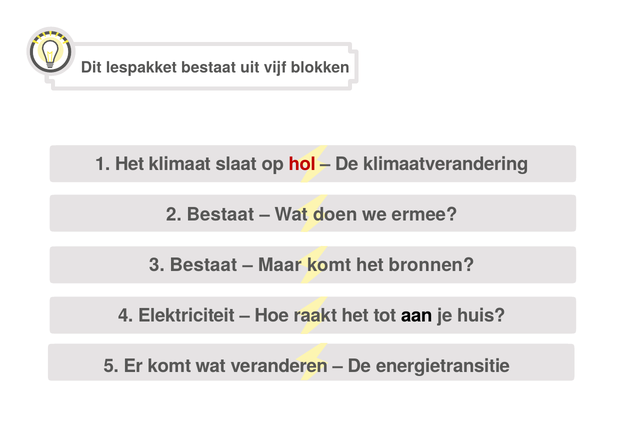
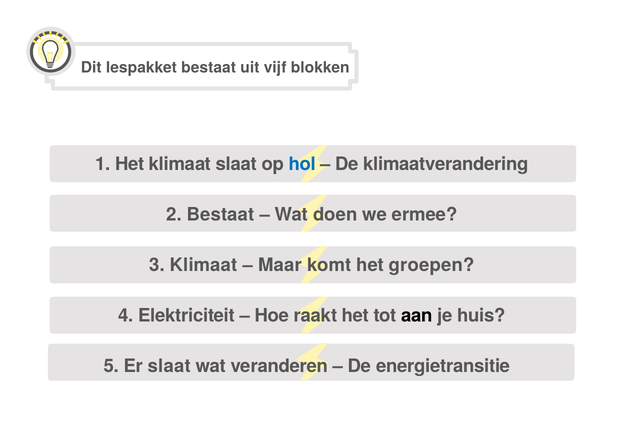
hol colour: red -> blue (302, 164)
3 Bestaat: Bestaat -> Klimaat (204, 265)
bronnen: bronnen -> groepen (432, 265)
Er komt: komt -> slaat (169, 365)
